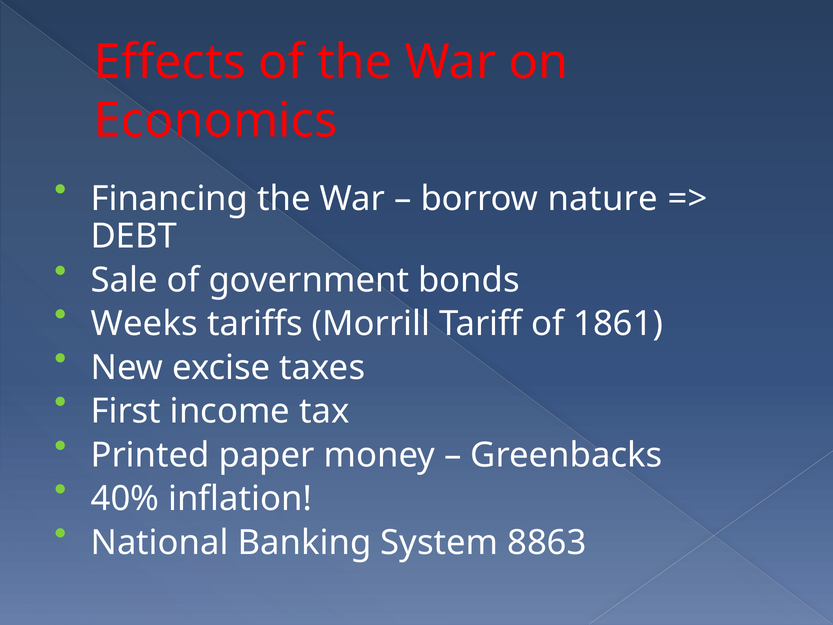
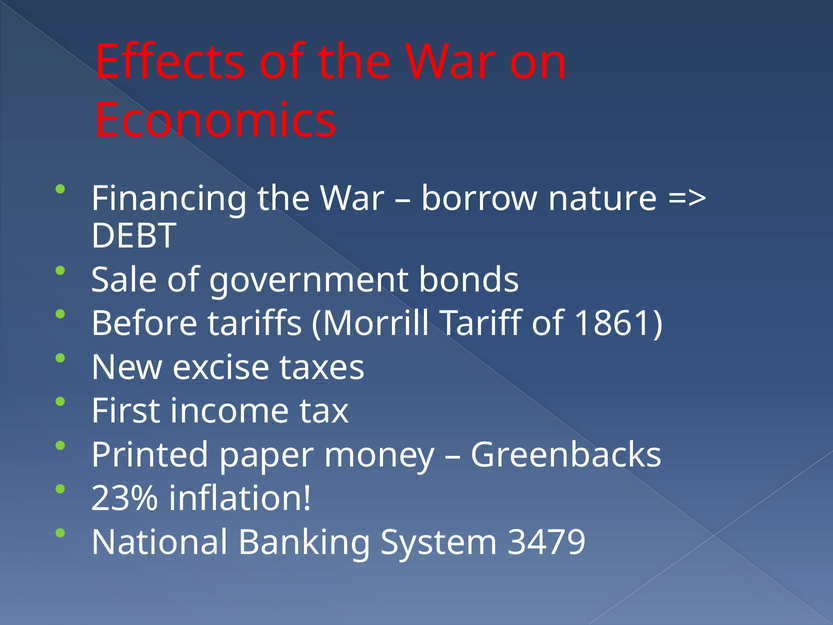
Weeks: Weeks -> Before (145, 324)
40%: 40% -> 23% (125, 499)
8863: 8863 -> 3479 (547, 542)
